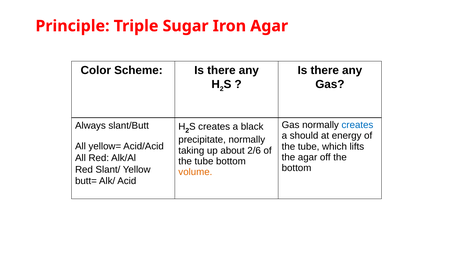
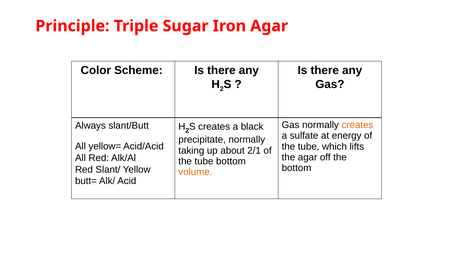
creates colour: blue -> orange (357, 125)
should: should -> sulfate (304, 136)
2/6: 2/6 -> 2/1 (254, 151)
